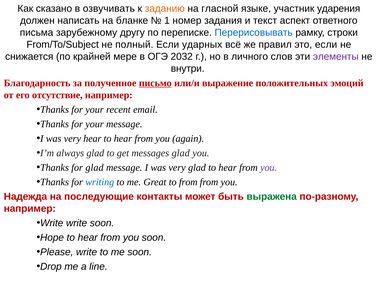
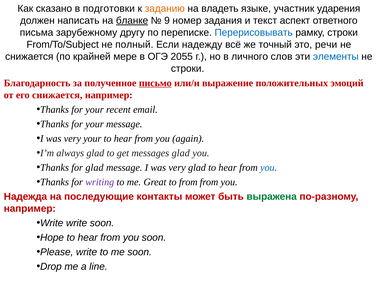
озвучивать: озвучивать -> подготовки (109, 9)
гласной: гласной -> владеть (220, 9)
бланке underline: none -> present (132, 21)
1: 1 -> 9 (167, 21)
ударных: ударных -> надежду (202, 44)
правил: правил -> точный (275, 44)
это если: если -> речи (326, 44)
2032: 2032 -> 2055 (182, 56)
элементы colour: purple -> blue (336, 56)
внутри: внутри -> строки (188, 68)
его отсутствие: отсутствие -> снижается (57, 95)
very hear: hear -> your (92, 138)
you colour: purple -> blue (269, 167)
writing colour: blue -> purple (100, 182)
